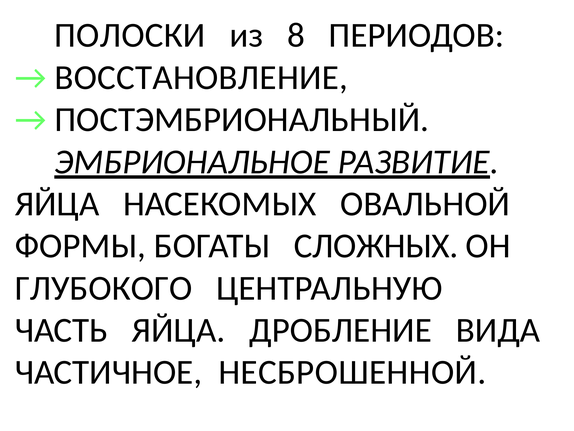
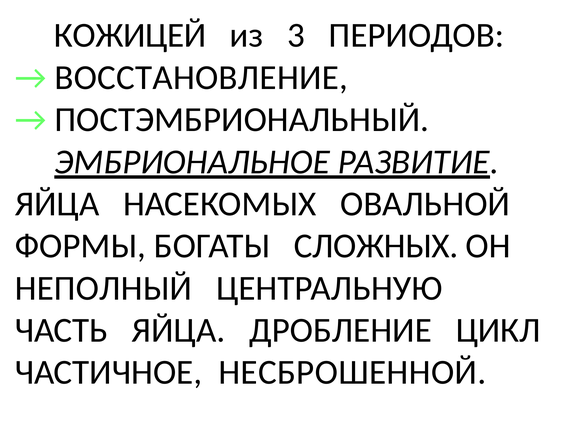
ПОЛОСКИ: ПОЛОСКИ -> КОЖИЦЕЙ (130, 35)
8: 8 -> 3 (296, 35)
ГЛУБОКОГО: ГЛУБОКОГО -> НЕПОЛНЫЙ (103, 288)
ВИДА: ВИДА -> ЦИКЛ (498, 330)
